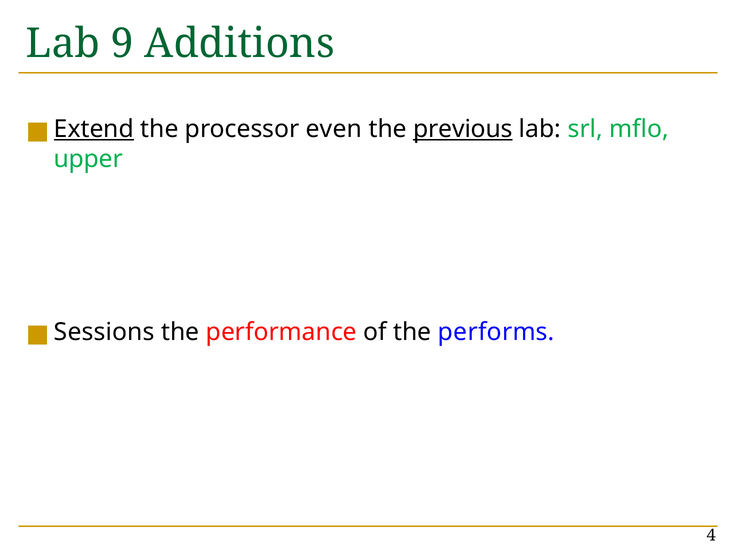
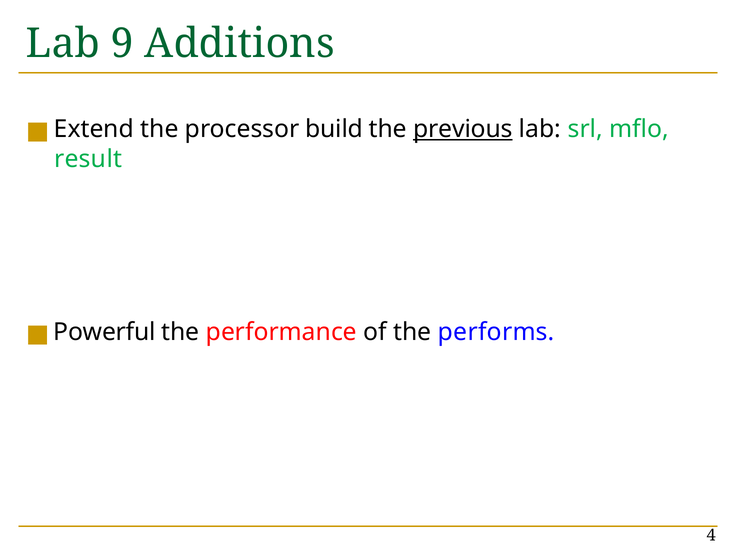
Extend underline: present -> none (94, 129)
even: even -> build (334, 129)
upper: upper -> result (88, 159)
Sessions: Sessions -> Powerful (104, 332)
